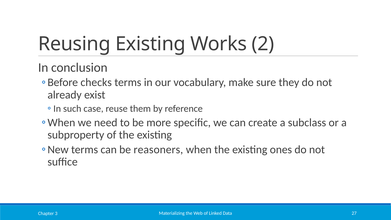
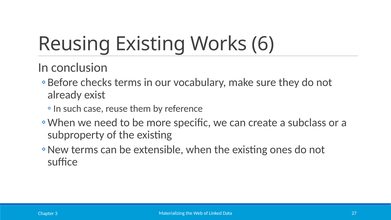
2: 2 -> 6 (263, 44)
reasoners: reasoners -> extensible (158, 150)
